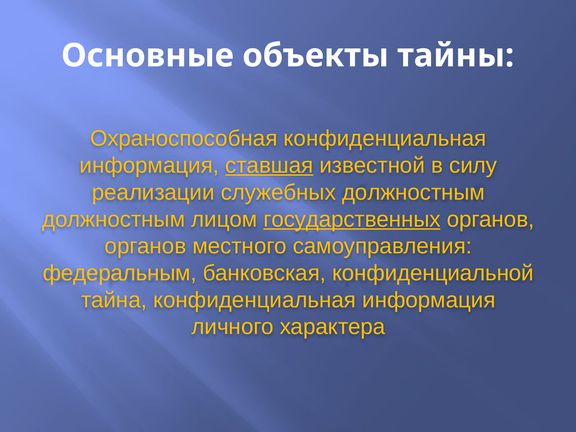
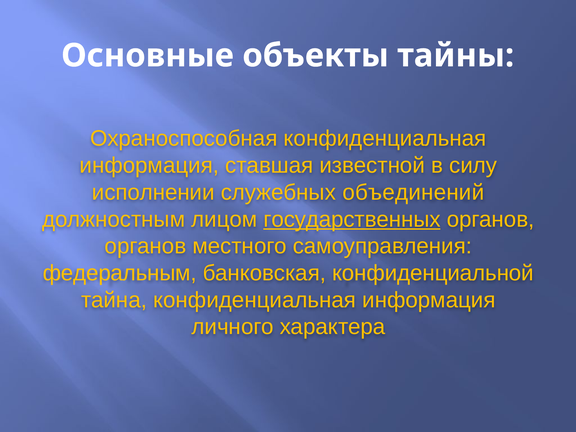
ставшая underline: present -> none (269, 165)
реализации: реализации -> исполнении (153, 192)
служебных должностным: должностным -> объединений (413, 192)
